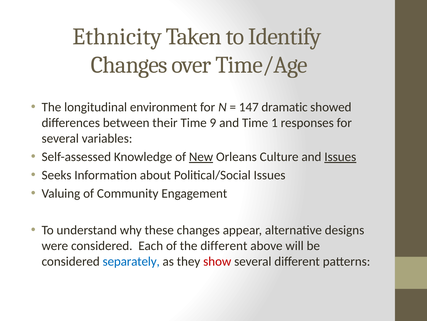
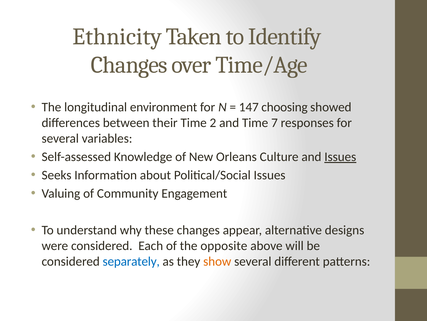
dramatic: dramatic -> choosing (285, 107)
9: 9 -> 2 (213, 123)
1: 1 -> 7 (274, 123)
New underline: present -> none (201, 157)
the different: different -> opposite (224, 245)
show colour: red -> orange (217, 261)
